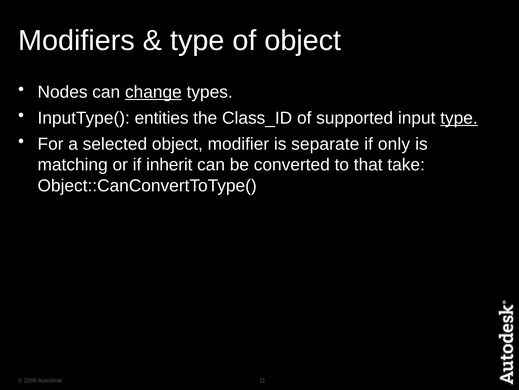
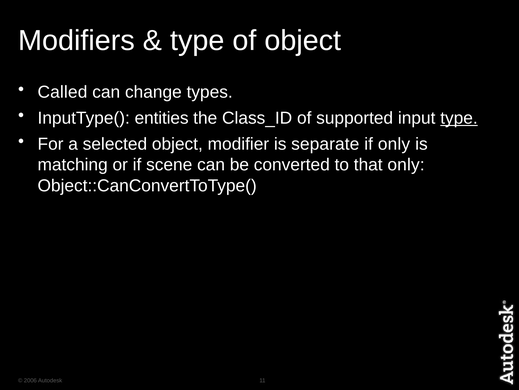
Nodes: Nodes -> Called (62, 92)
change underline: present -> none (153, 92)
inherit: inherit -> scene (169, 165)
that take: take -> only (406, 165)
